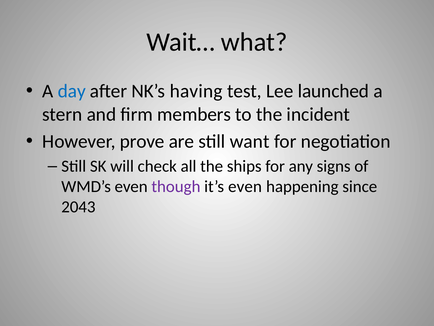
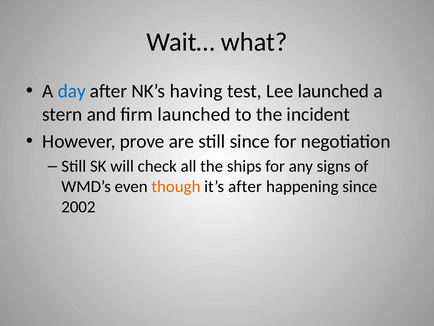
firm members: members -> launched (194, 114)
still want: want -> since (250, 141)
though colour: purple -> orange (176, 186)
it’s even: even -> after (245, 186)
2043: 2043 -> 2002 (78, 207)
